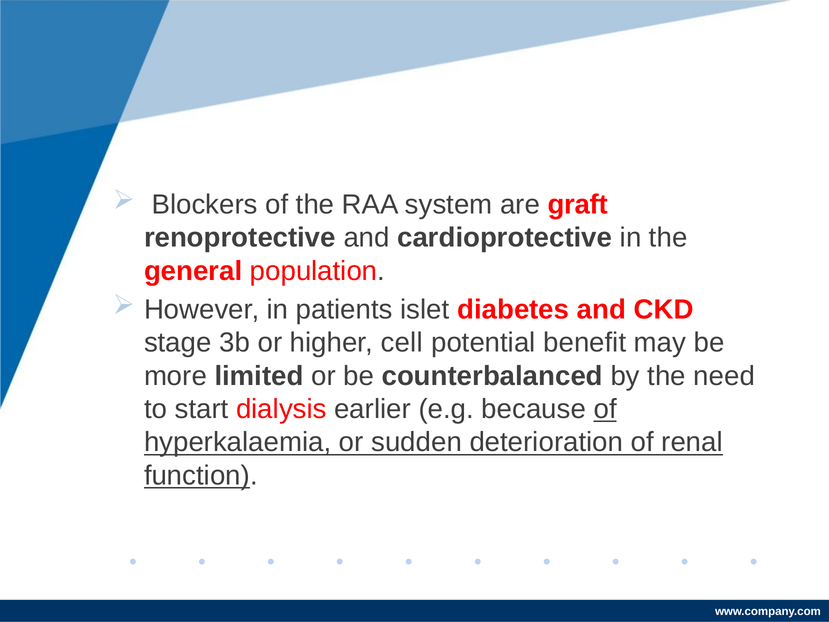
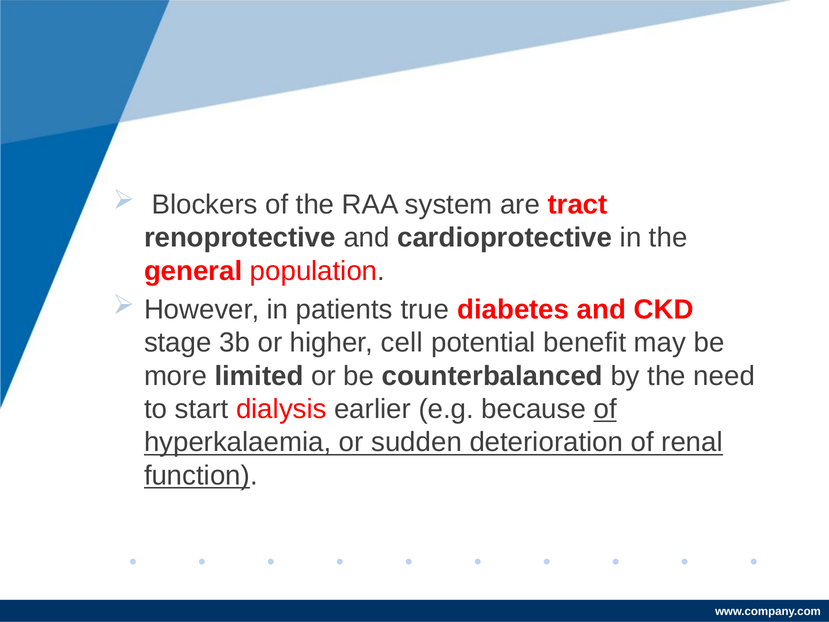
graft: graft -> tract (578, 205)
islet: islet -> true (425, 310)
